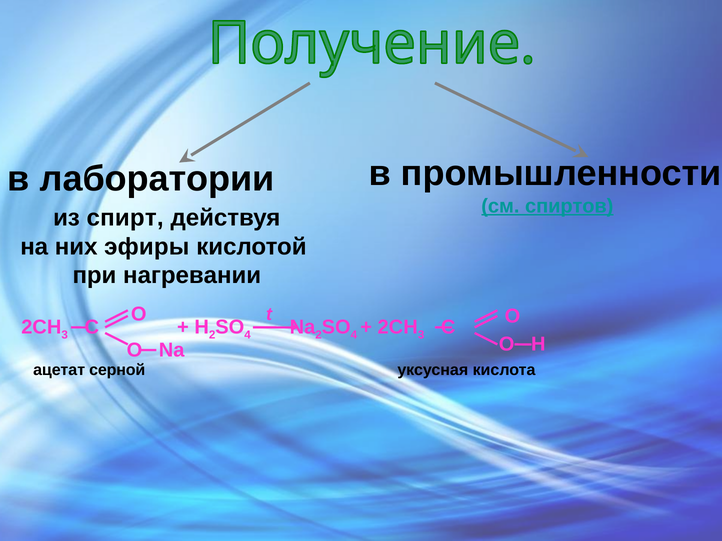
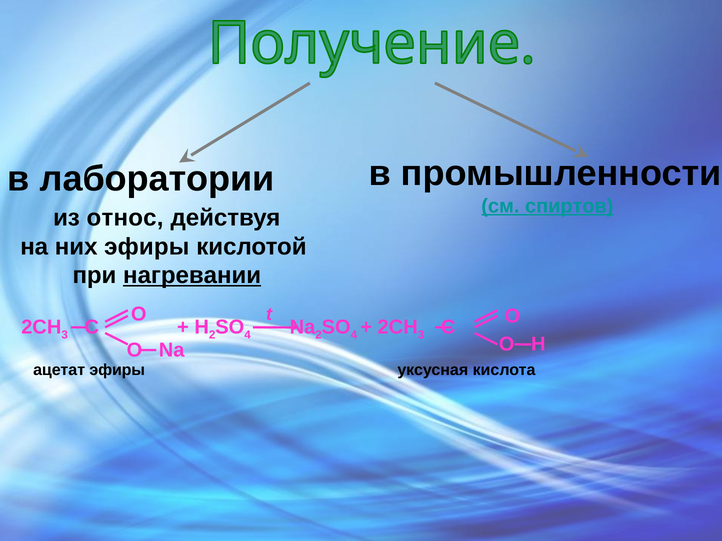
спирт: спирт -> относ (125, 218)
нагревании underline: none -> present (192, 276)
ацетат серной: серной -> эфиры (117, 370)
